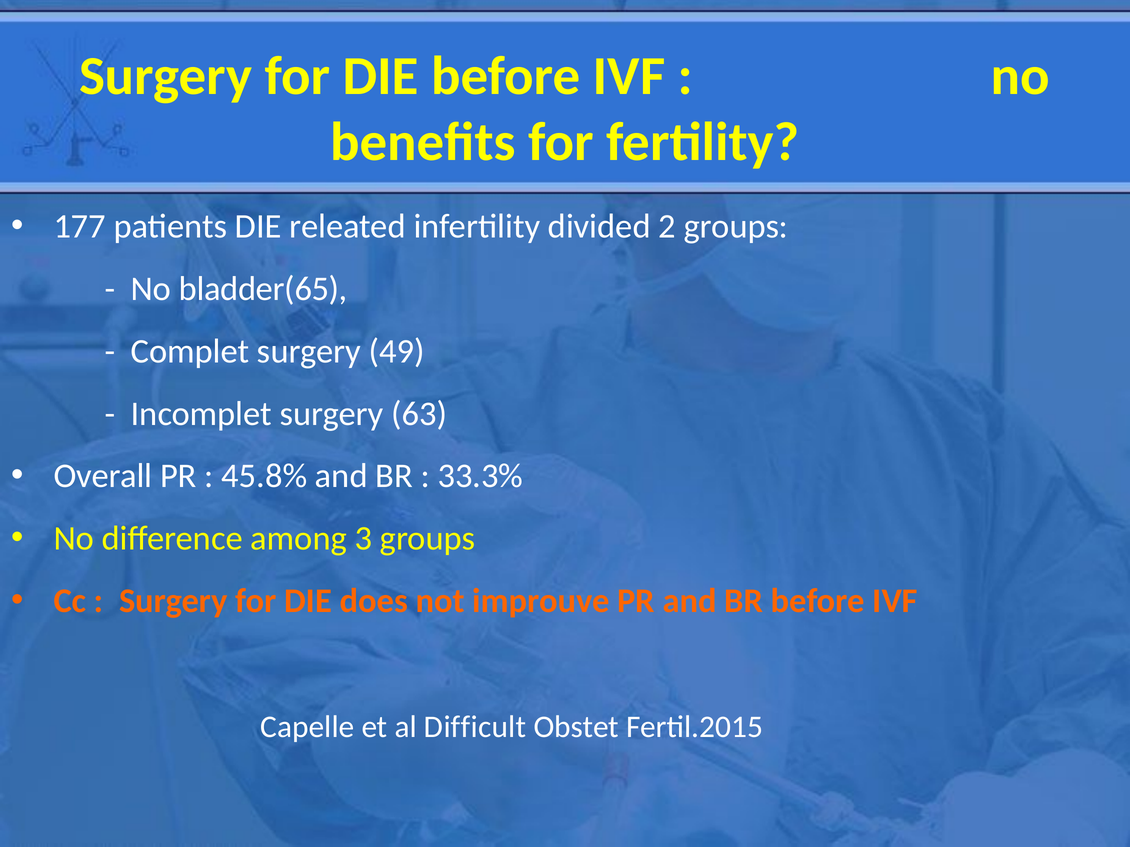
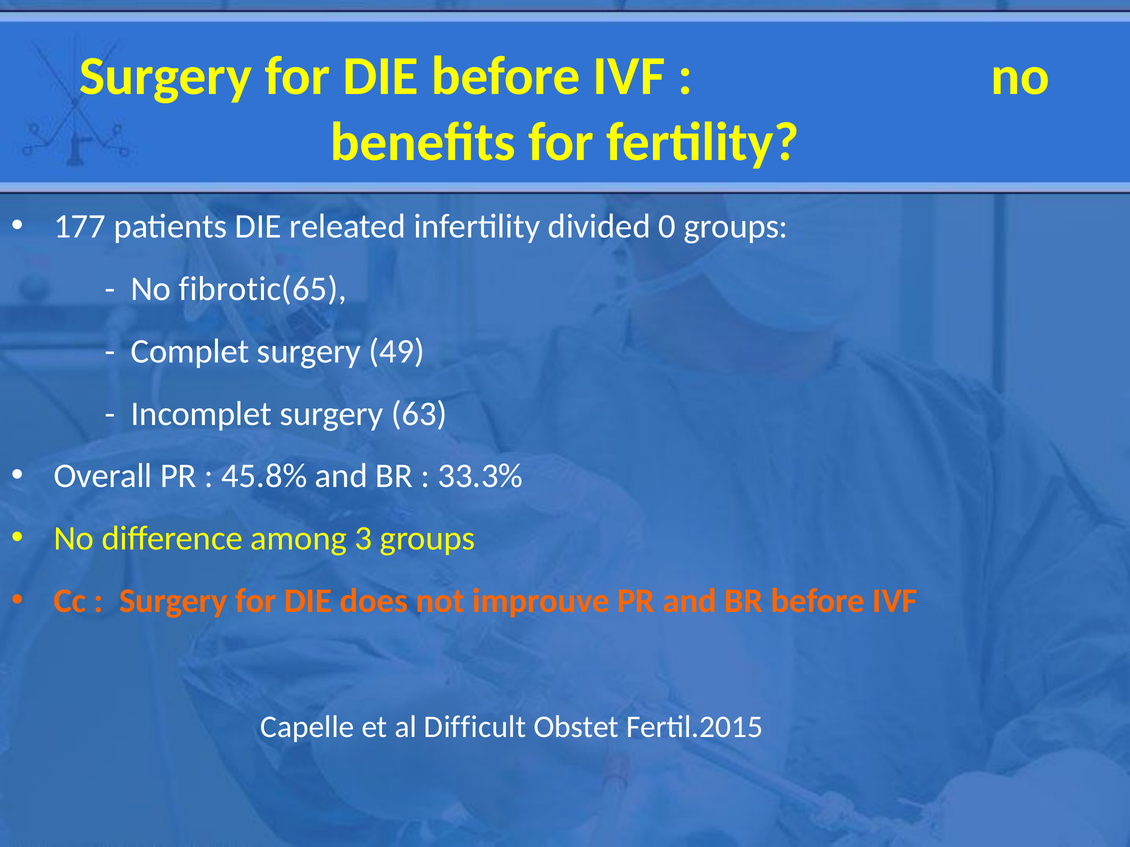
2: 2 -> 0 (667, 227)
bladder(65: bladder(65 -> fibrotic(65 (263, 289)
